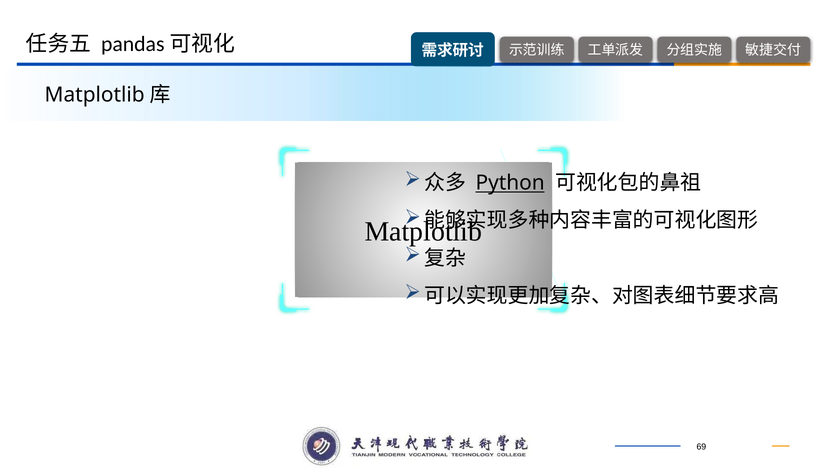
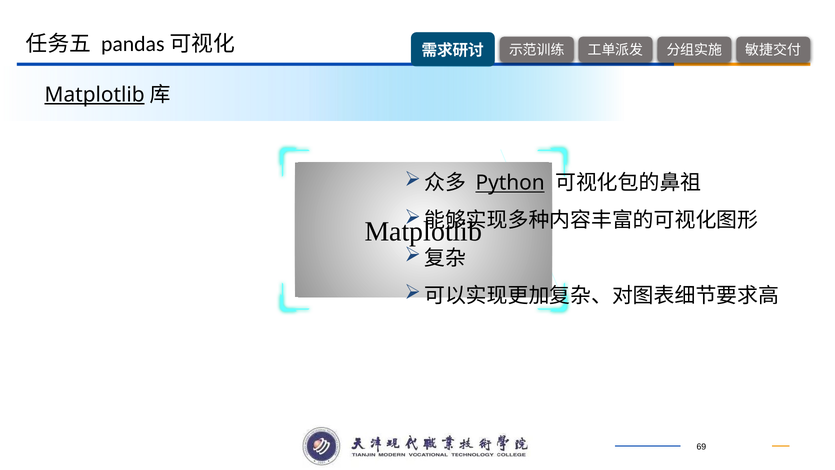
Matplotlib underline: none -> present (95, 95)
